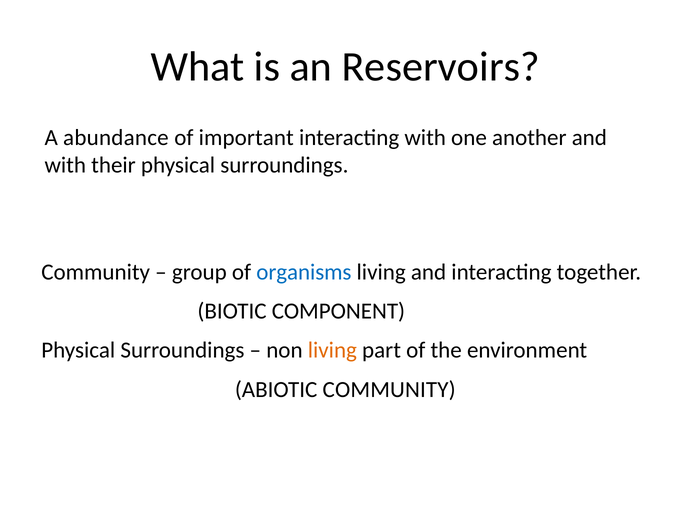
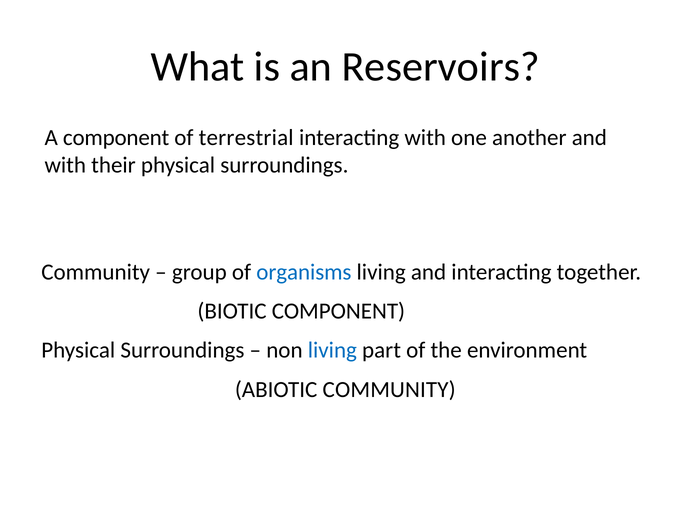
A abundance: abundance -> component (116, 138)
important: important -> terrestrial (246, 138)
living colour: orange -> blue (332, 350)
